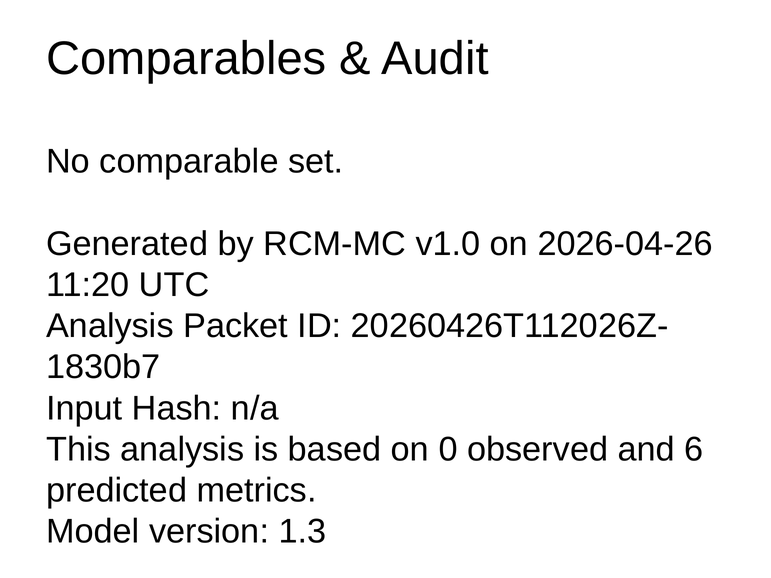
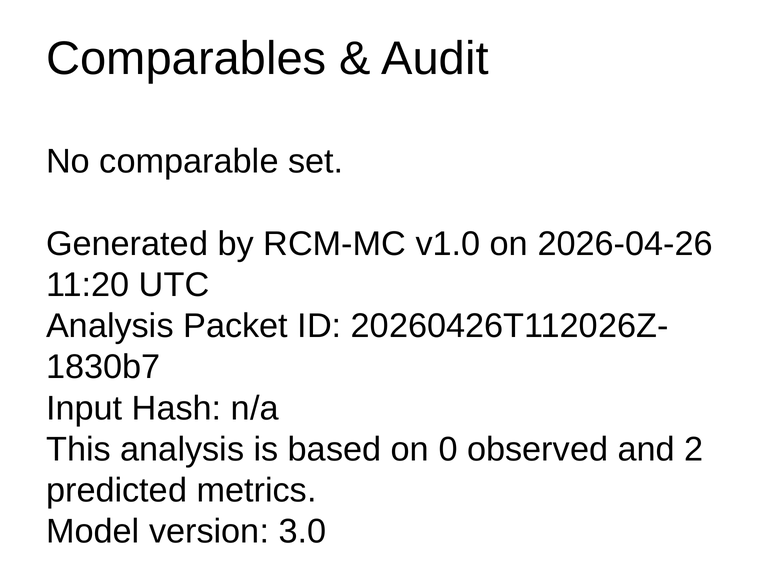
6: 6 -> 2 (694, 450)
1.3: 1.3 -> 3.0 (302, 532)
